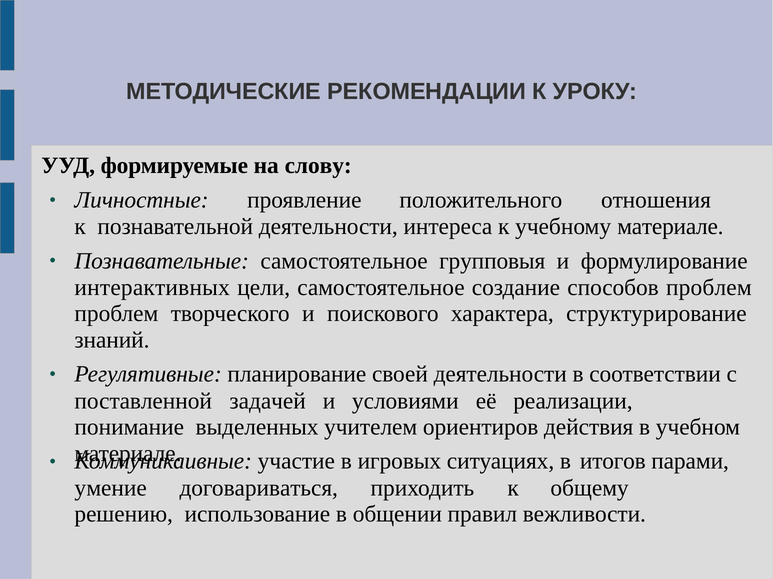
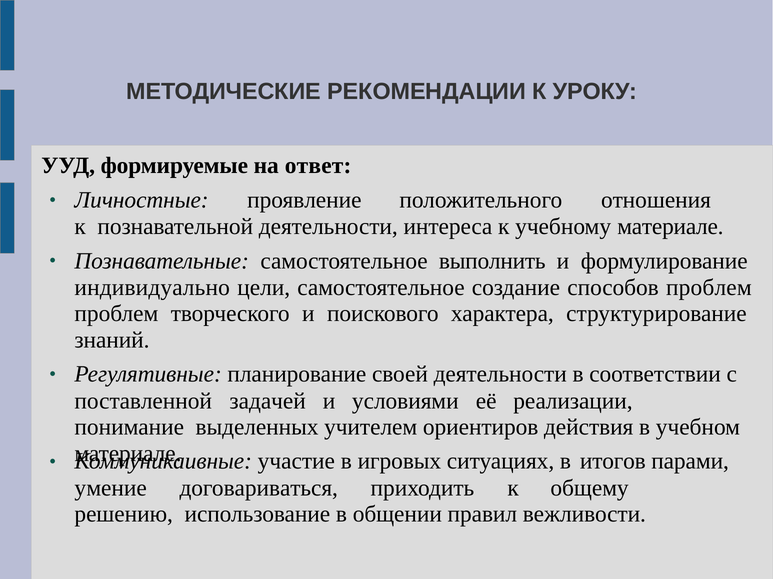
слову: слову -> ответ (318, 165)
групповыя: групповыя -> выполнить (492, 261)
интерактивных: интерактивных -> индивидуально (152, 288)
